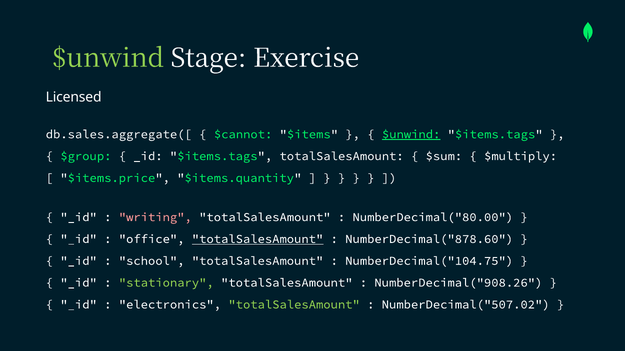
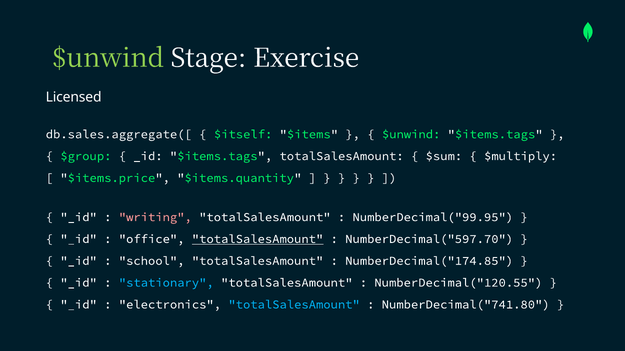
$cannot: $cannot -> $itself (243, 134)
$unwind underline: present -> none (411, 134)
NumberDecimal("80.00: NumberDecimal("80.00 -> NumberDecimal("99.95 (433, 217)
NumberDecimal("878.60: NumberDecimal("878.60 -> NumberDecimal("597.70 (429, 239)
NumberDecimal("104.75: NumberDecimal("104.75 -> NumberDecimal("174.85 (429, 261)
stationary colour: light green -> light blue (166, 283)
NumberDecimal("908.26: NumberDecimal("908.26 -> NumberDecimal("120.55 (458, 283)
totalSalesAmount colour: light green -> light blue (294, 305)
NumberDecimal("507.02: NumberDecimal("507.02 -> NumberDecimal("741.80 (466, 305)
